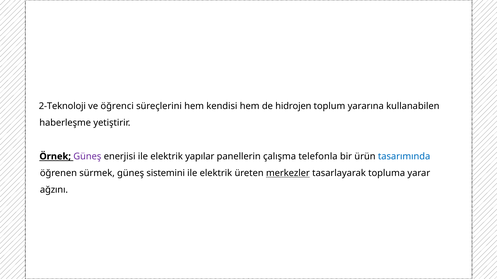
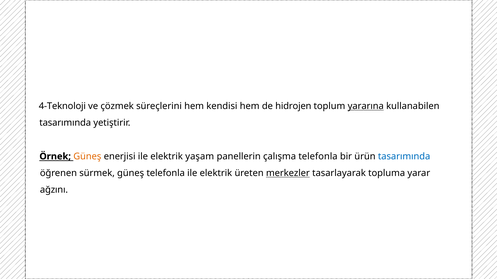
2-Teknoloji: 2-Teknoloji -> 4-Teknoloji (62, 106)
öğrenci: öğrenci -> çözmek (117, 106)
yararına underline: none -> present (366, 106)
haberleşme: haberleşme -> tasarımında (65, 123)
Güneş colour: purple -> orange (87, 157)
yapılar: yapılar -> yaşam (200, 157)
güneş sistemini: sistemini -> telefonla (166, 173)
